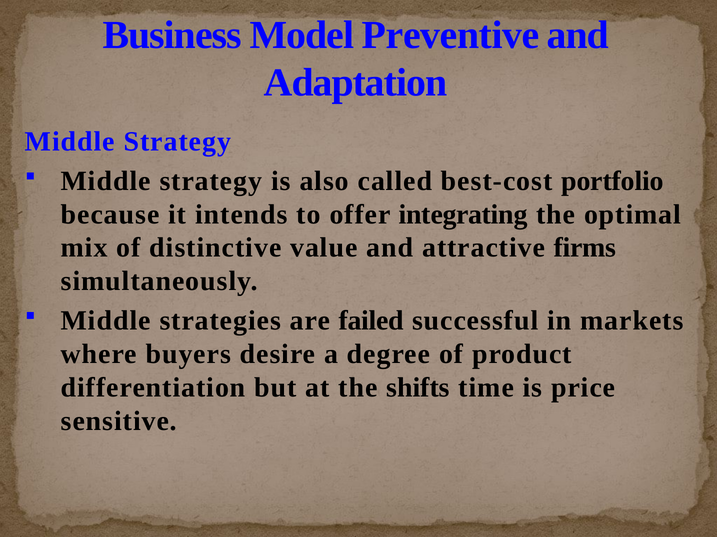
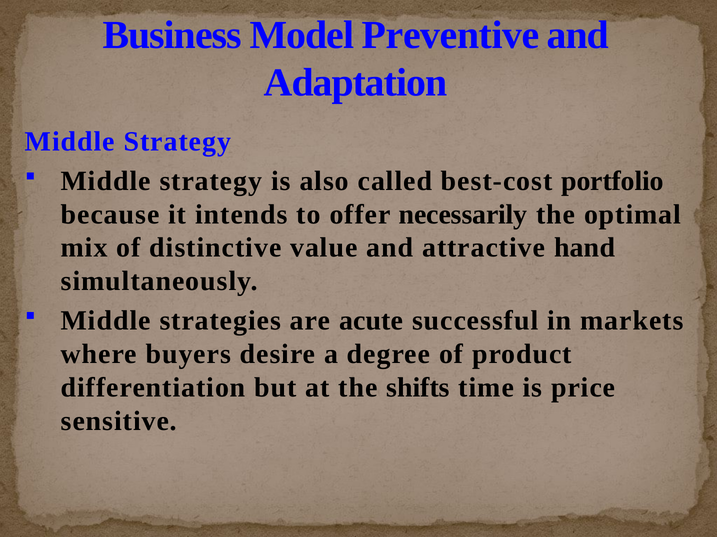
integrating: integrating -> necessarily (463, 215)
firms: firms -> hand (585, 248)
failed: failed -> acute (371, 321)
